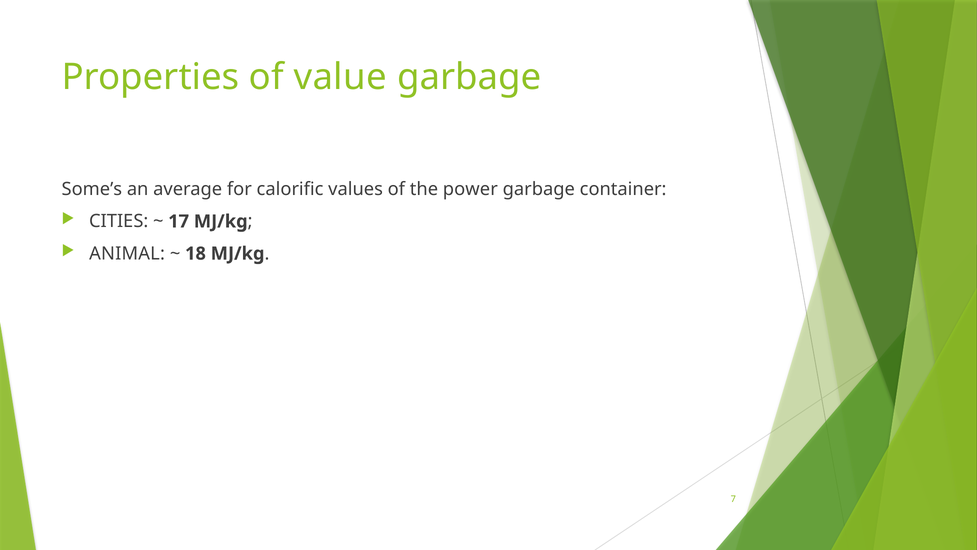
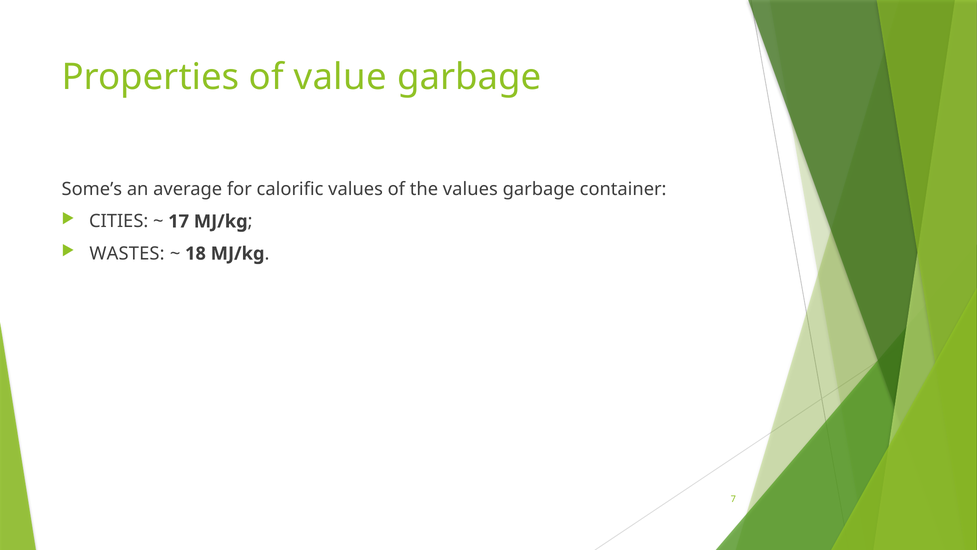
the power: power -> values (470, 189)
ANIMAL: ANIMAL -> WASTES (127, 253)
